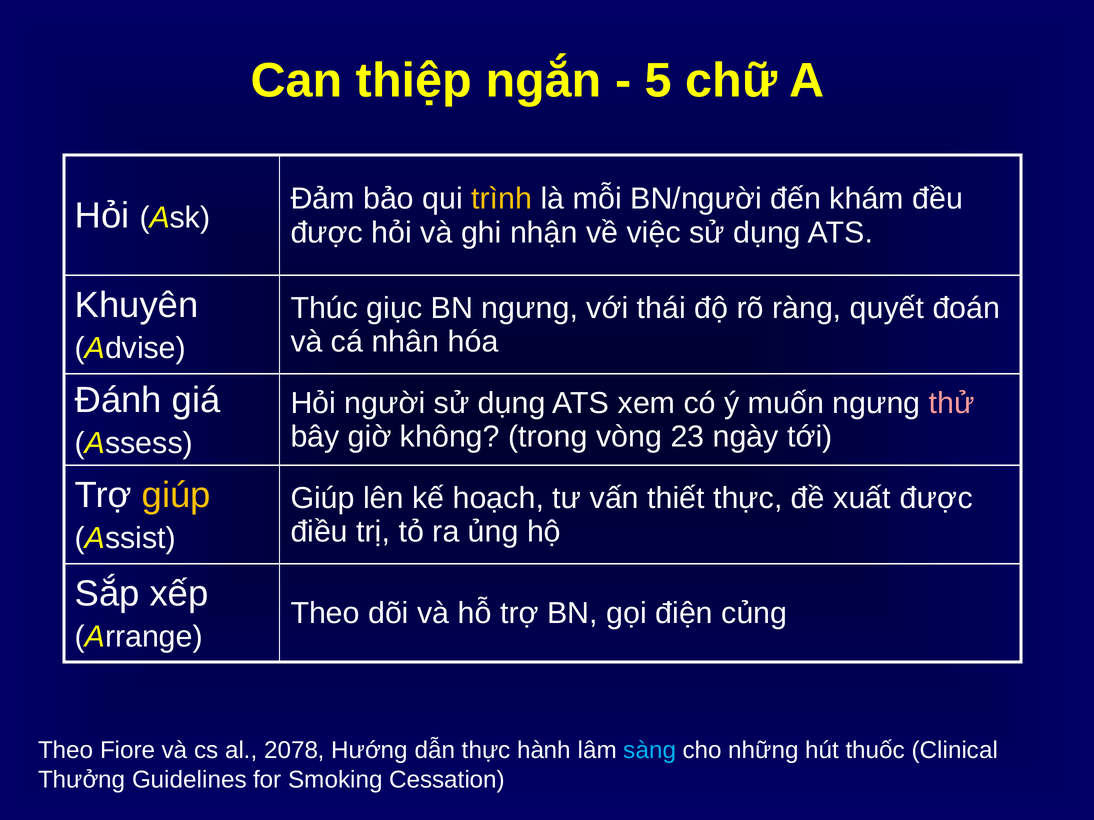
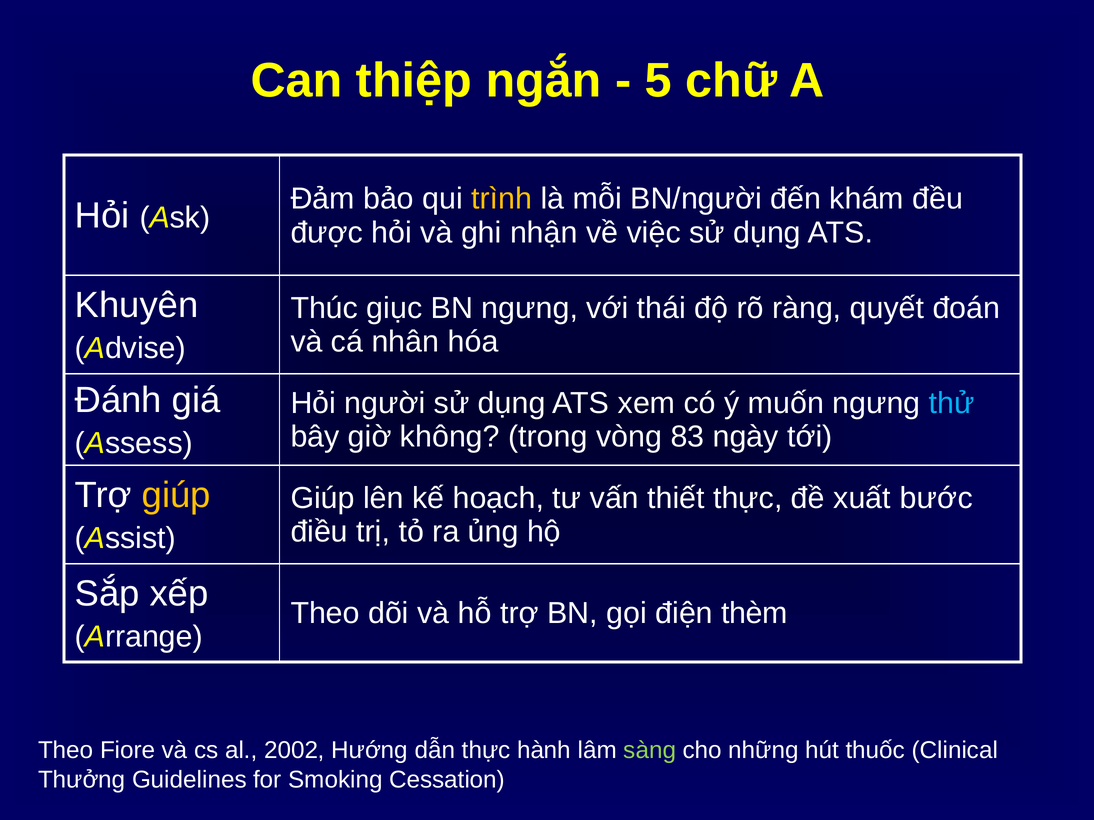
thử colour: pink -> light blue (952, 403)
23: 23 -> 83 (687, 437)
xuất được: được -> bước (936, 498)
củng: củng -> thèm (754, 614)
2078: 2078 -> 2002 (294, 751)
sàng colour: light blue -> light green (650, 751)
